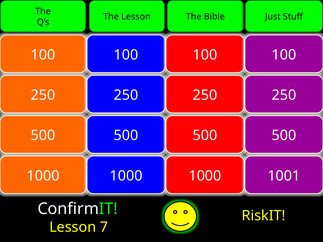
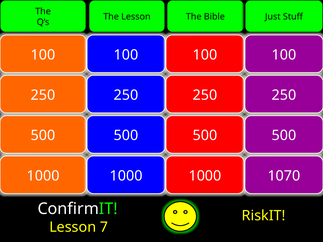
1001: 1001 -> 1070 (284, 176)
